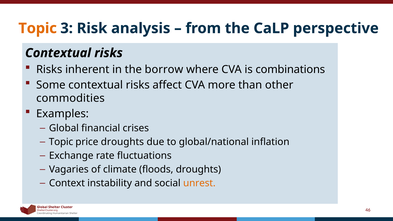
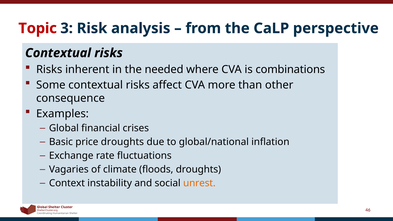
Topic colour: orange -> red (38, 28)
borrow: borrow -> needed (164, 69)
commodities: commodities -> consequence (71, 98)
Topic: Topic -> Basic (61, 142)
